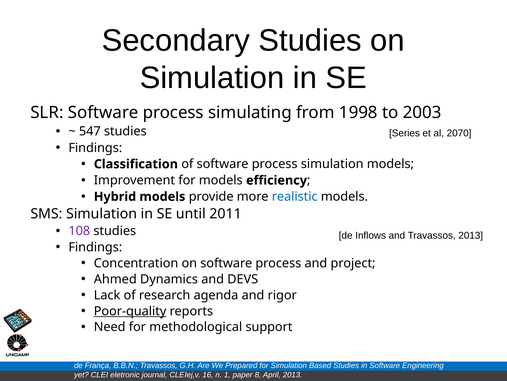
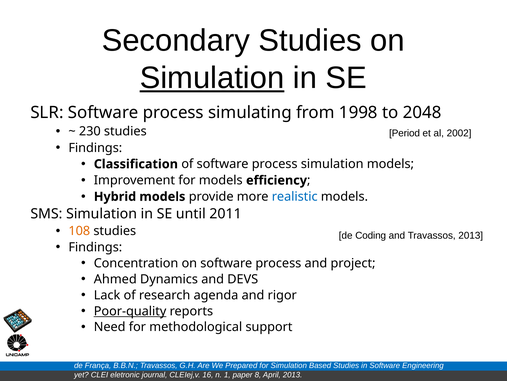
Simulation underline: none -> present (212, 78)
2003: 2003 -> 2048 (422, 112)
547: 547 -> 230 (90, 131)
Series: Series -> Period (405, 133)
2070: 2070 -> 2002 (459, 133)
108 colour: purple -> orange (79, 231)
Inflows: Inflows -> Coding (371, 235)
